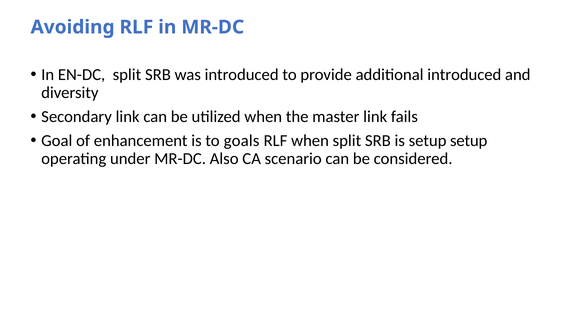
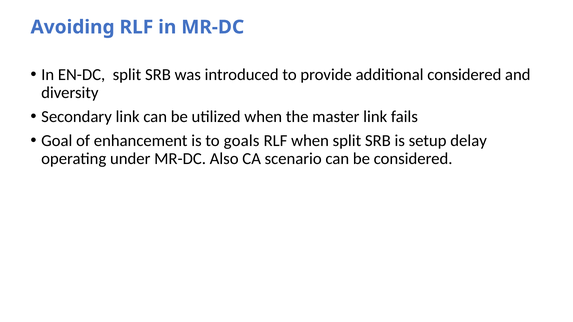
additional introduced: introduced -> considered (464, 75)
setup setup: setup -> delay (469, 141)
